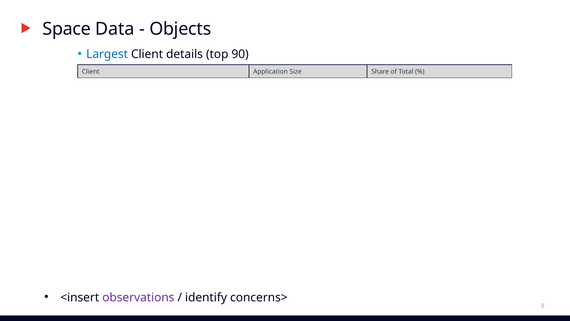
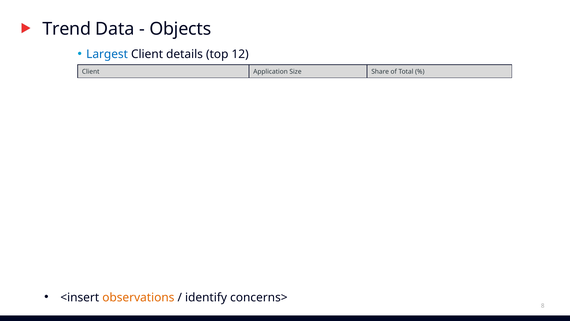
Space: Space -> Trend (67, 29)
90: 90 -> 12 (240, 54)
observations colour: purple -> orange (138, 297)
